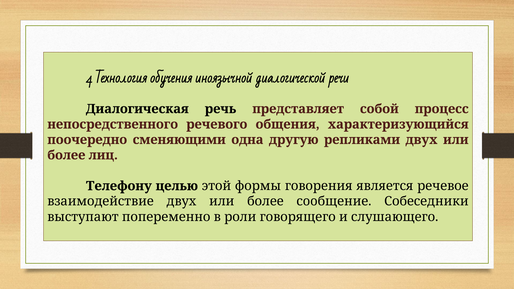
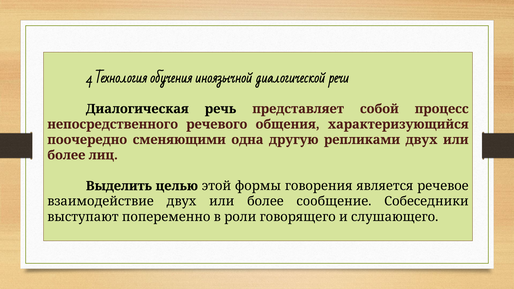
Телефону: Телефону -> Выделить (119, 186)
